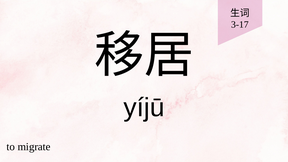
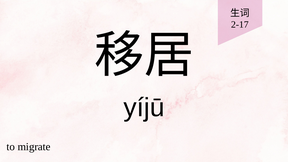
3-17: 3-17 -> 2-17 (240, 25)
